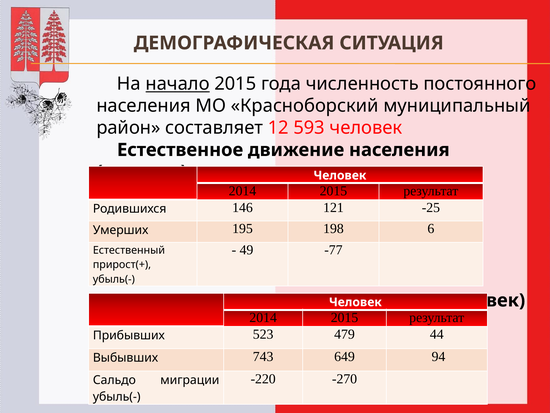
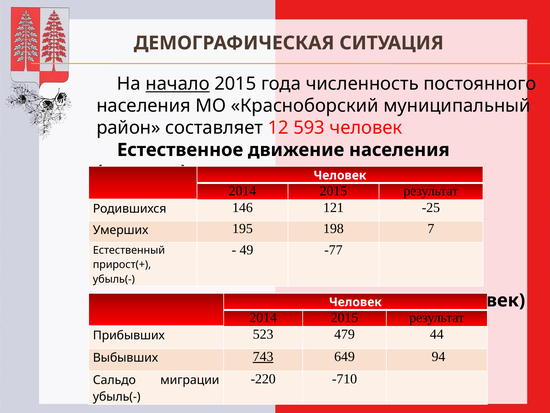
6: 6 -> 7 (431, 228)
743 underline: none -> present (263, 356)
-270: -270 -> -710 (345, 378)
